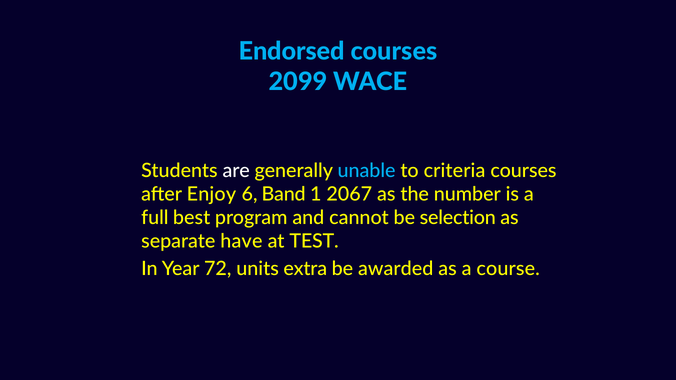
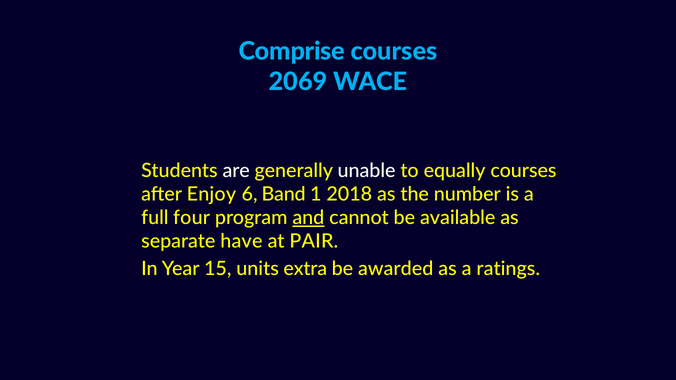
Endorsed: Endorsed -> Comprise (292, 51)
2099: 2099 -> 2069 (298, 82)
unable colour: light blue -> white (367, 171)
criteria: criteria -> equally (455, 171)
2067: 2067 -> 2018 (349, 194)
best: best -> four (192, 218)
and underline: none -> present (308, 218)
selection: selection -> available (458, 218)
TEST: TEST -> PAIR (314, 241)
72: 72 -> 15 (218, 269)
course: course -> ratings (508, 269)
